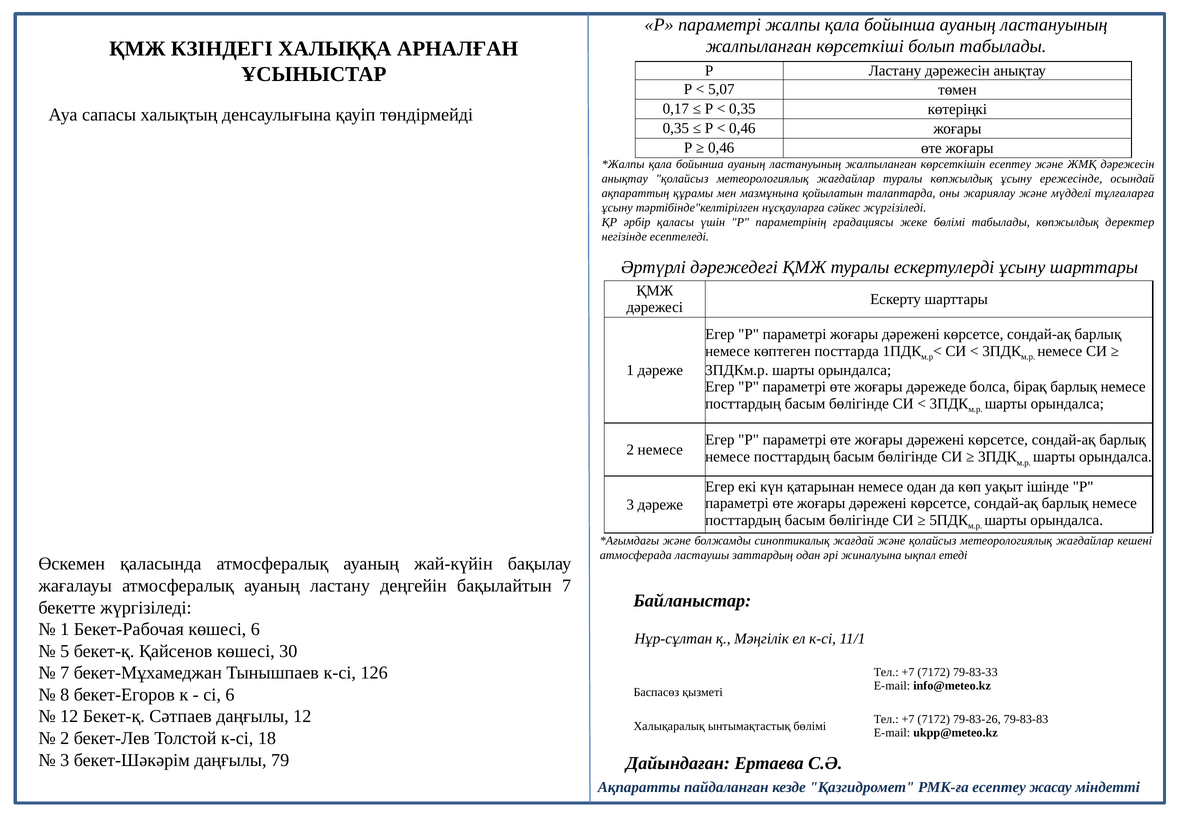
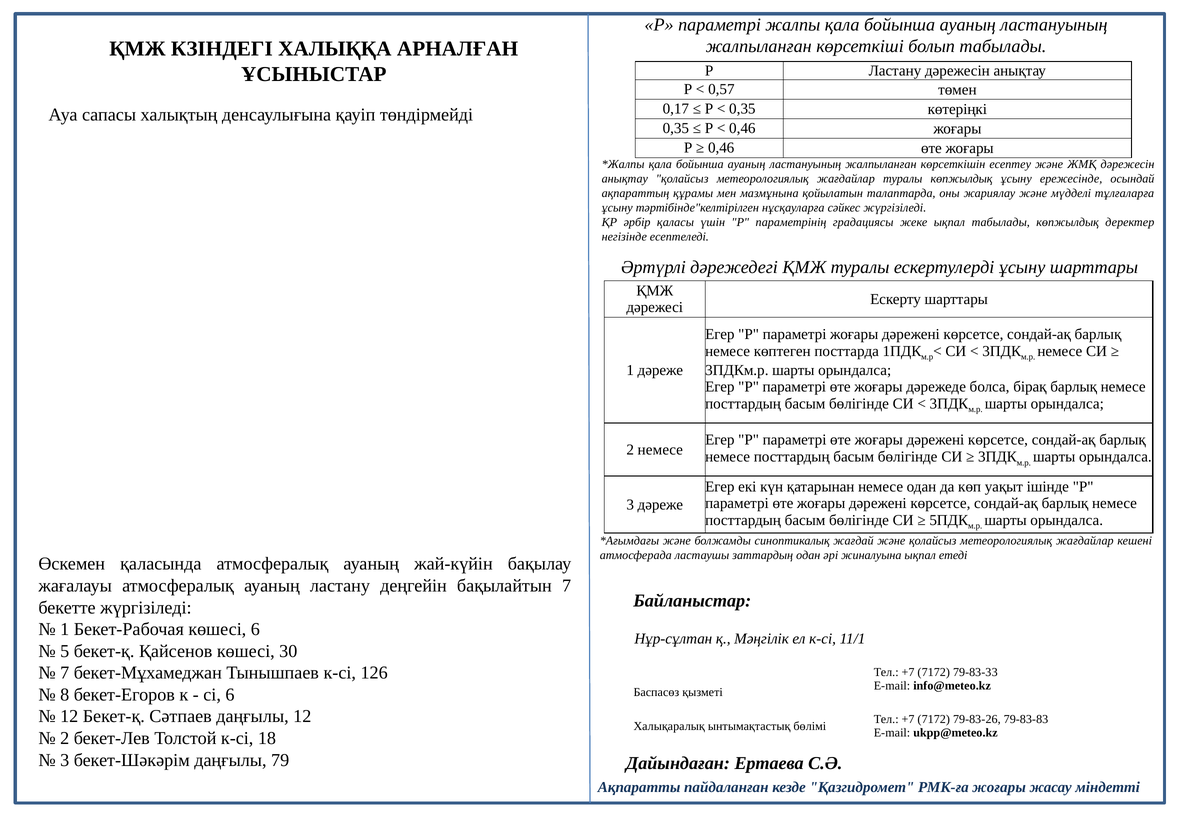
5,07: 5,07 -> 0,57 (721, 89)
жеке бөлімі: бөлімі -> ықпал (949, 222)
РМК-ға есептеу: есептеу -> жоғары (999, 787)
